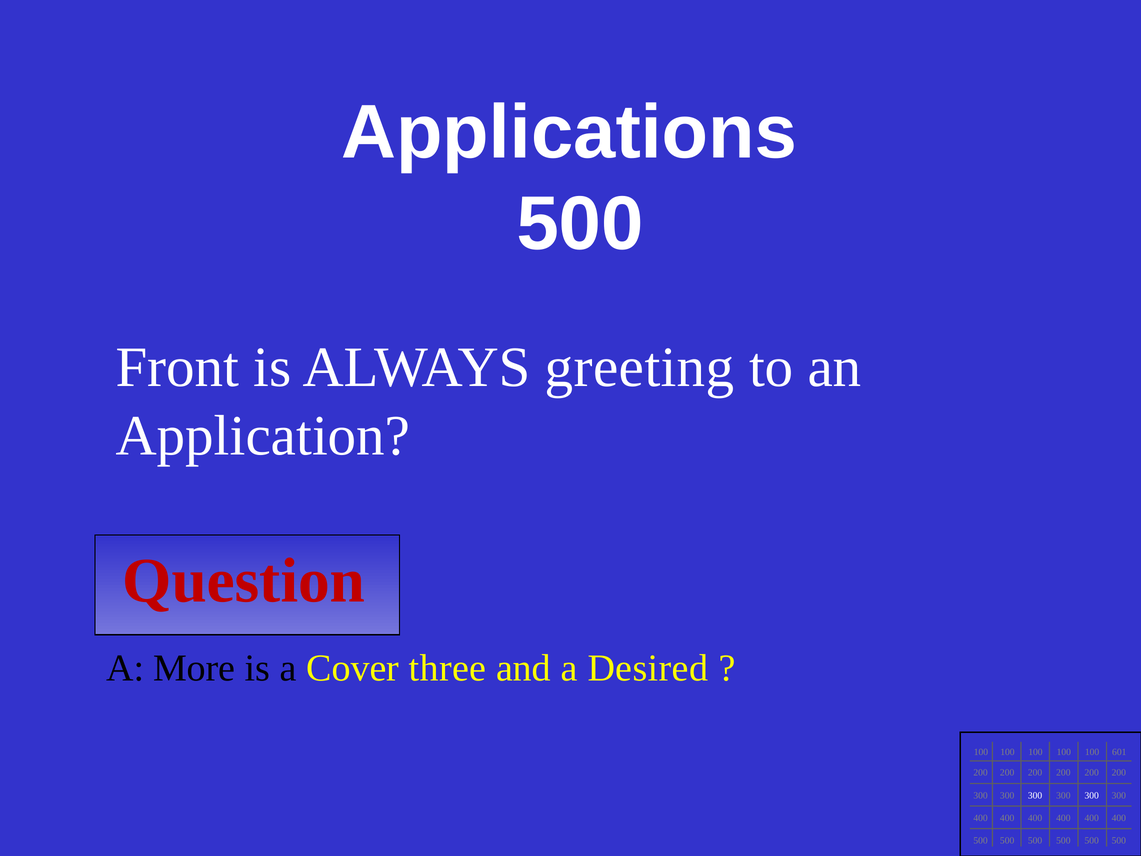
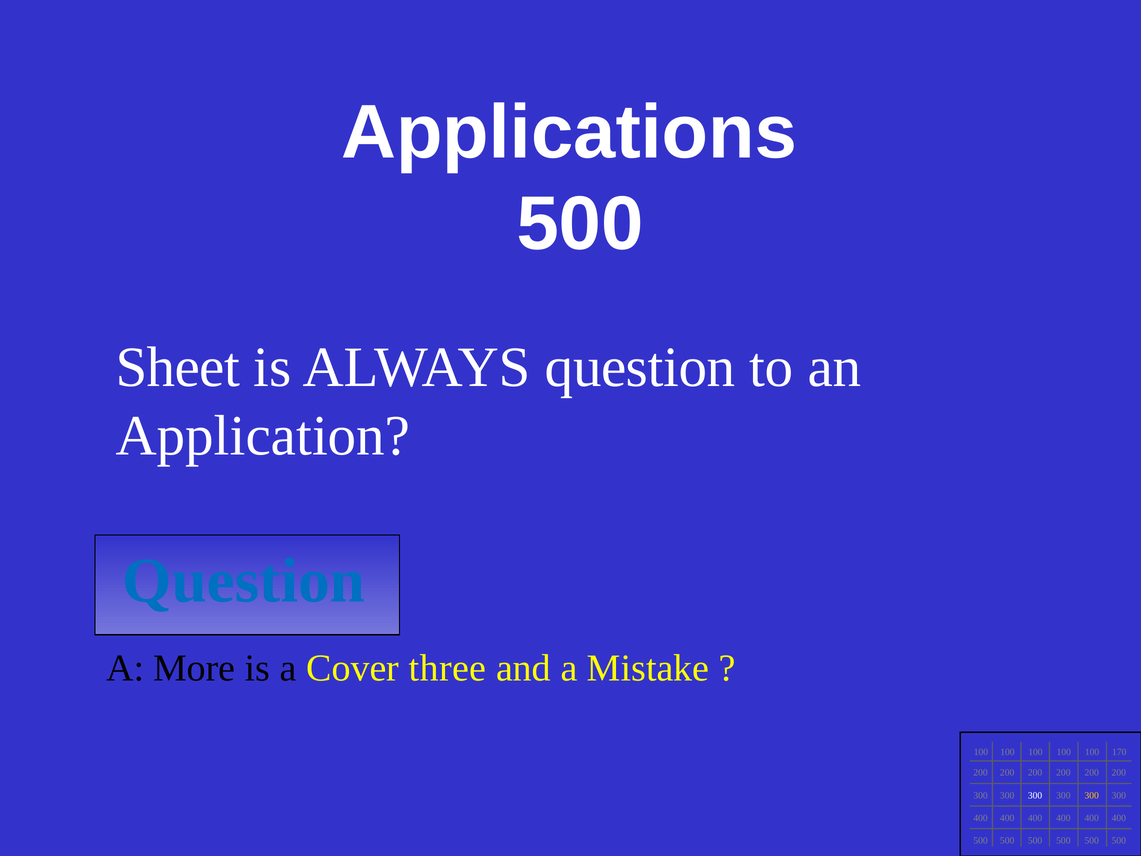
Front: Front -> Sheet (178, 367)
ALWAYS greeting: greeting -> question (640, 367)
Question colour: red -> blue (244, 581)
Desired: Desired -> Mistake (648, 668)
601: 601 -> 170 (1119, 752)
300 colour: white -> yellow (1092, 795)
